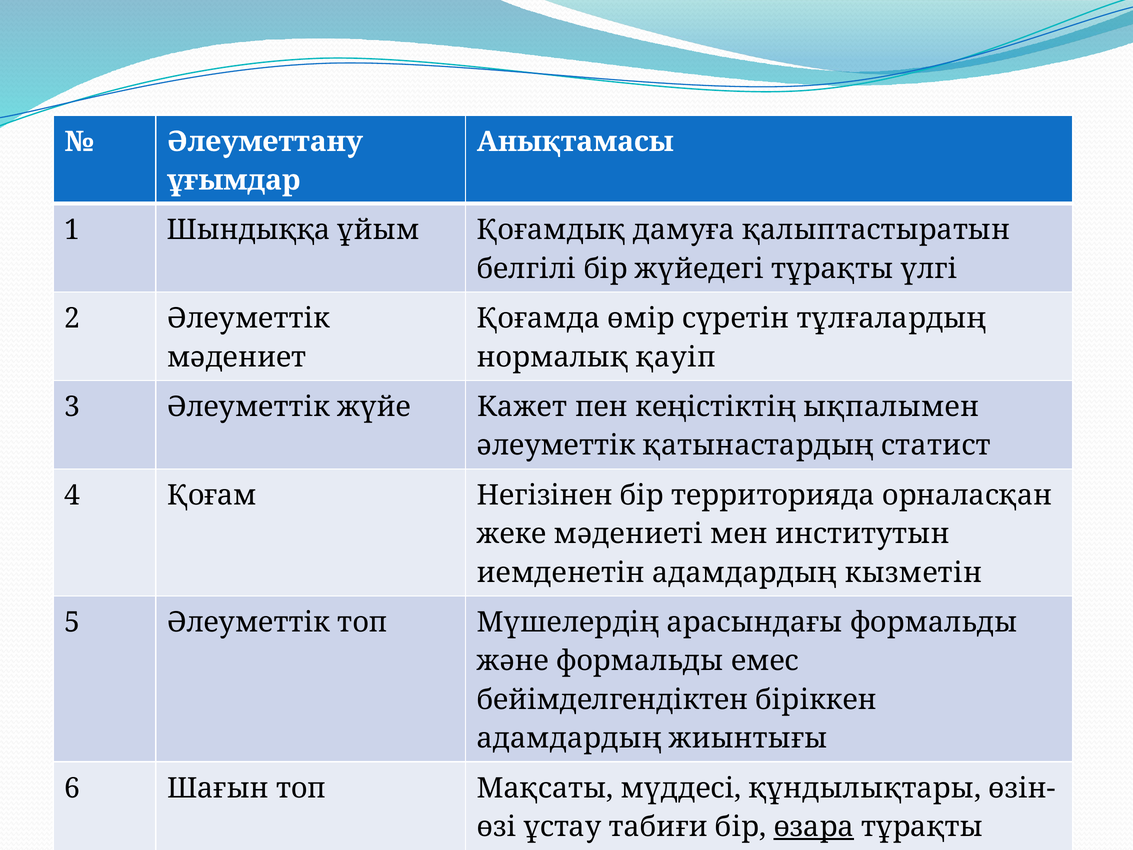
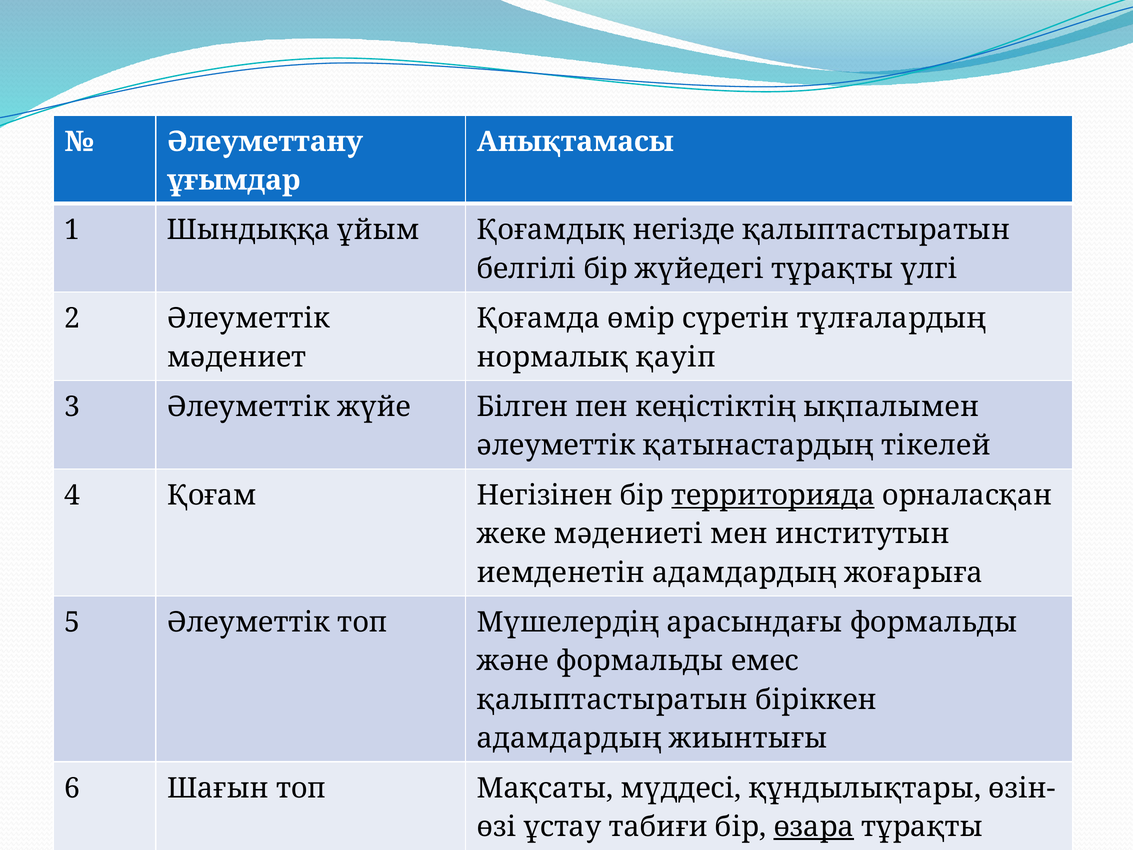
дамуға: дамуға -> негізде (684, 230)
Кажет: Кажет -> Білген (522, 407)
статист: статист -> тікелей (936, 446)
территорияда underline: none -> present (773, 495)
кызметін: кызметін -> жоғарыға (914, 572)
бейімделгендіктен: бейімделгендіктен -> қалыптастыратын (612, 699)
